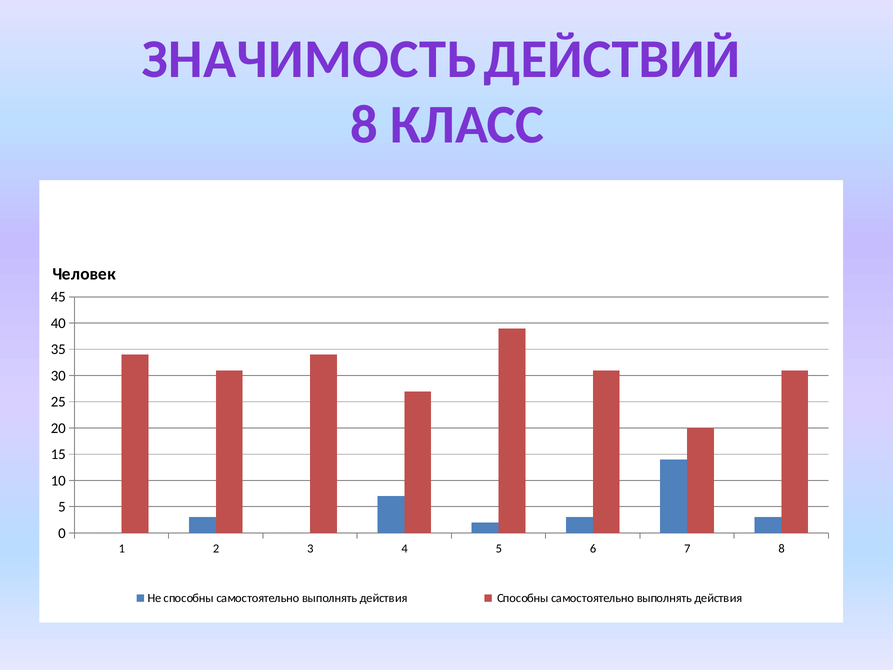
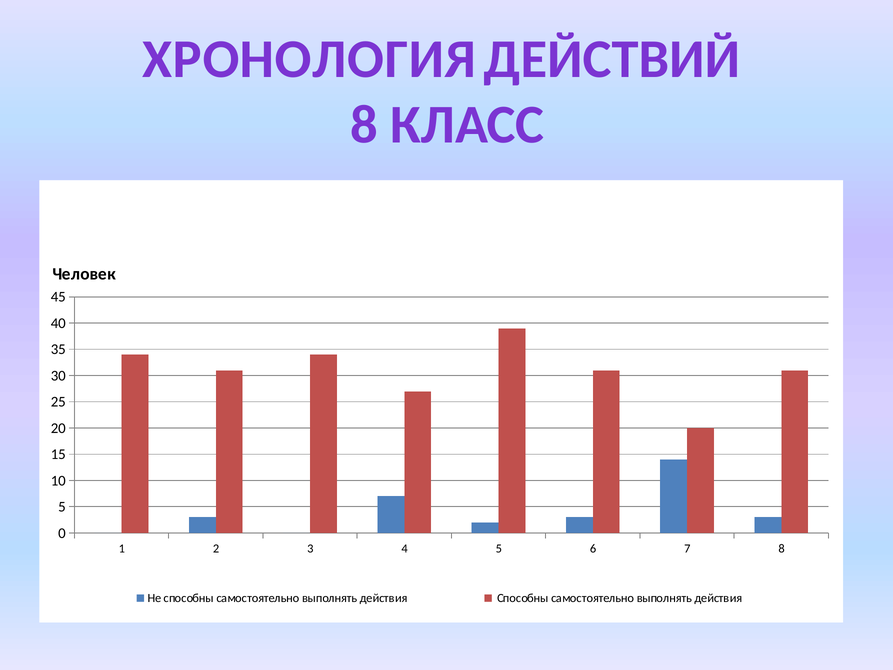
ЗНАЧИМОСТЬ: ЗНАЧИМОСТЬ -> ХРОНОЛОГИЯ (309, 59)
